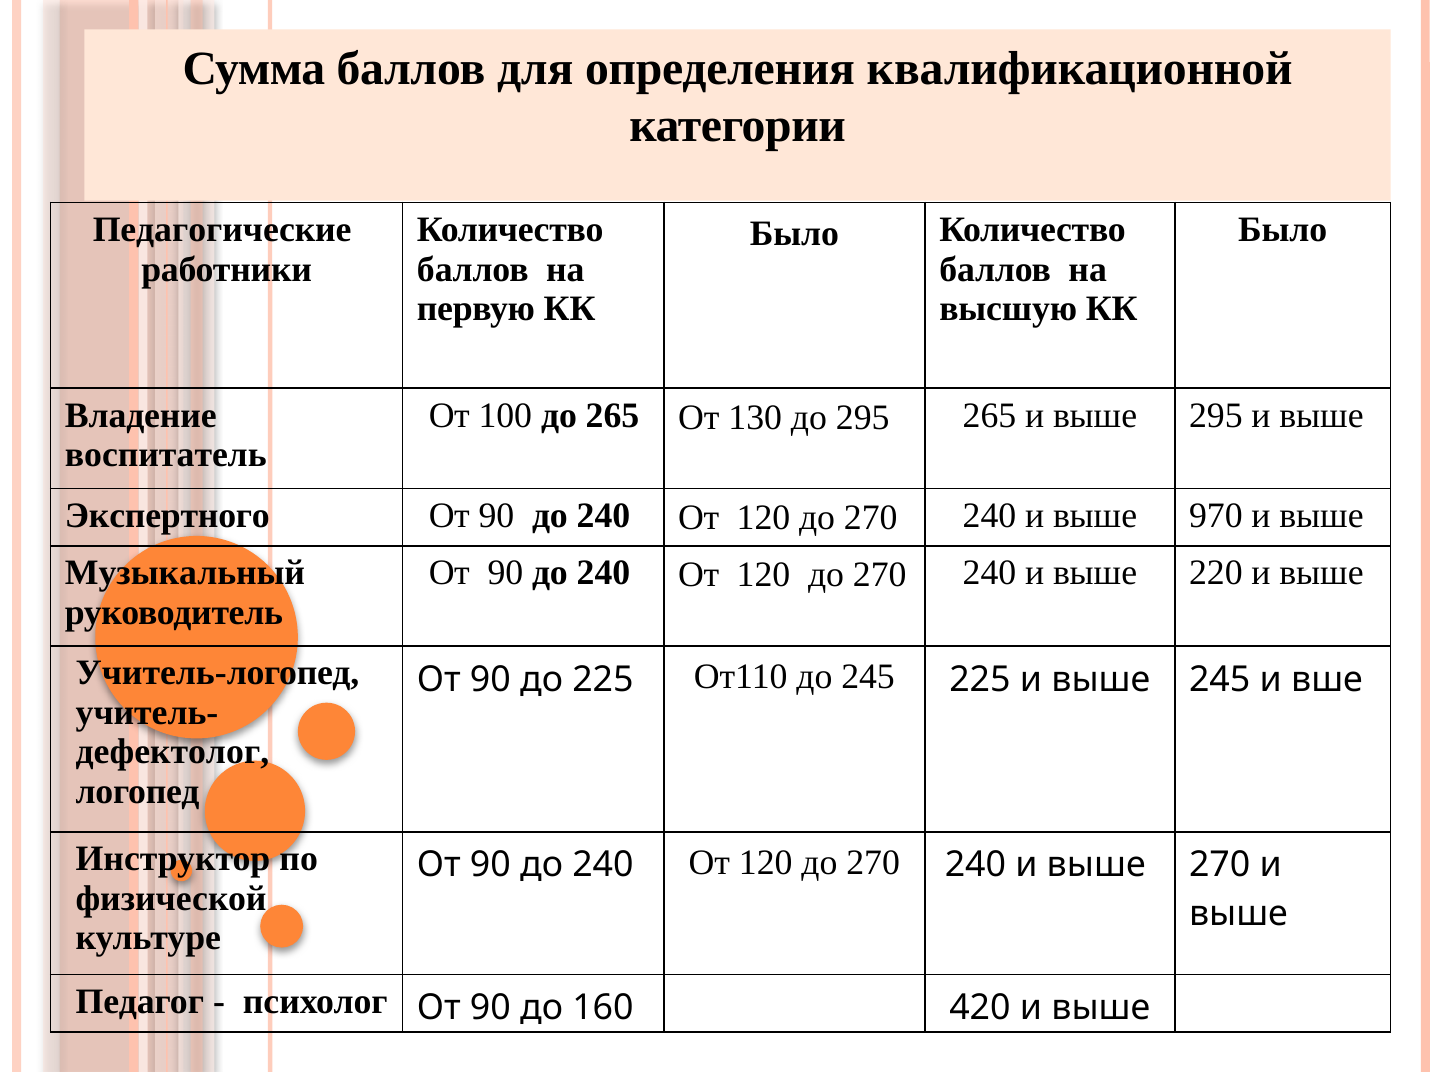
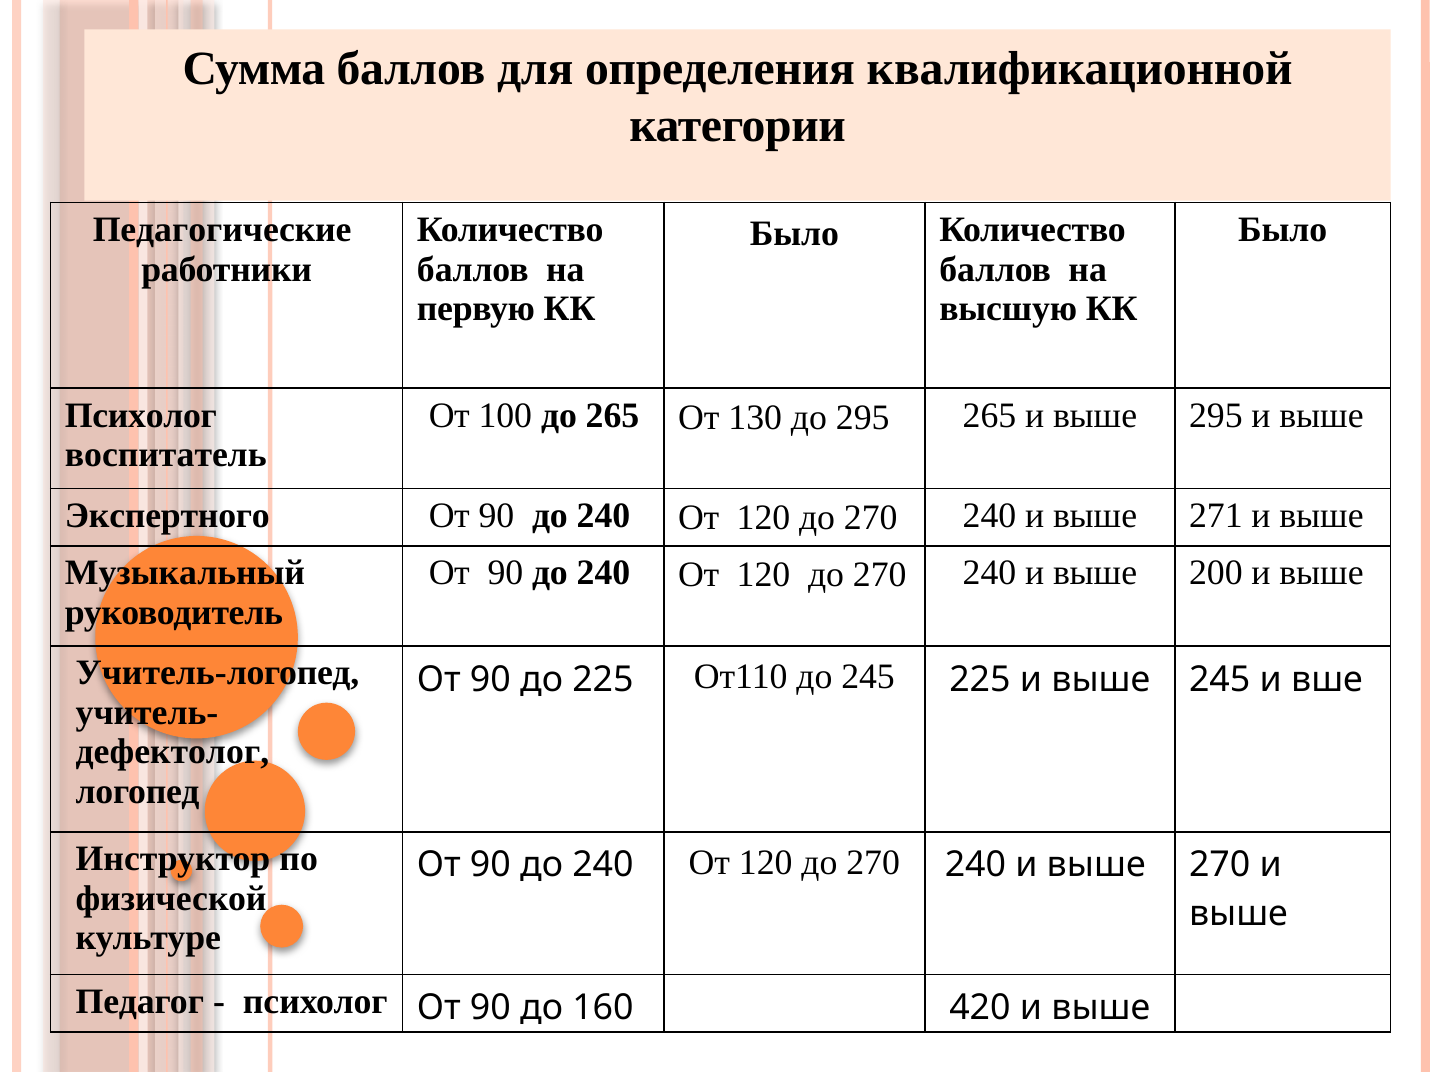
Владение: Владение -> Психолог (141, 416)
970: 970 -> 271 (1216, 516)
220: 220 -> 200 (1216, 573)
